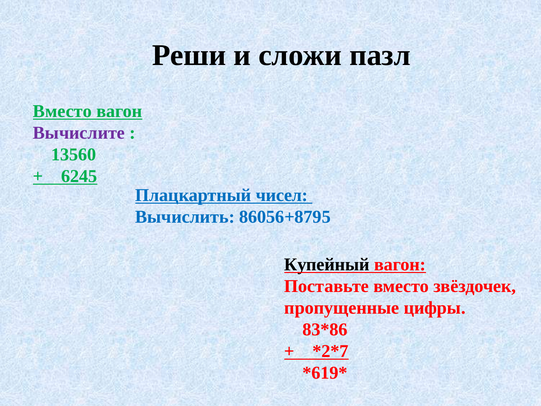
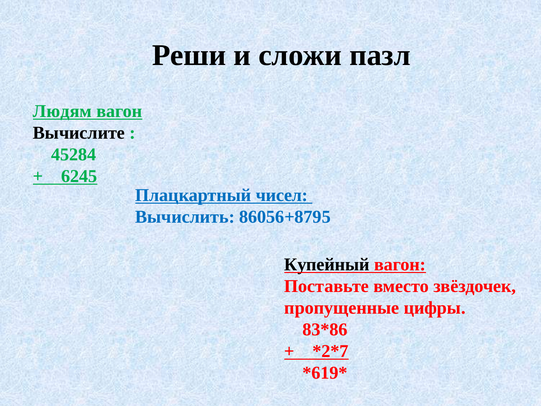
Вместо: Вместо -> Людям (62, 111)
Вычислите colour: purple -> black (79, 133)
13560: 13560 -> 45284 (74, 154)
